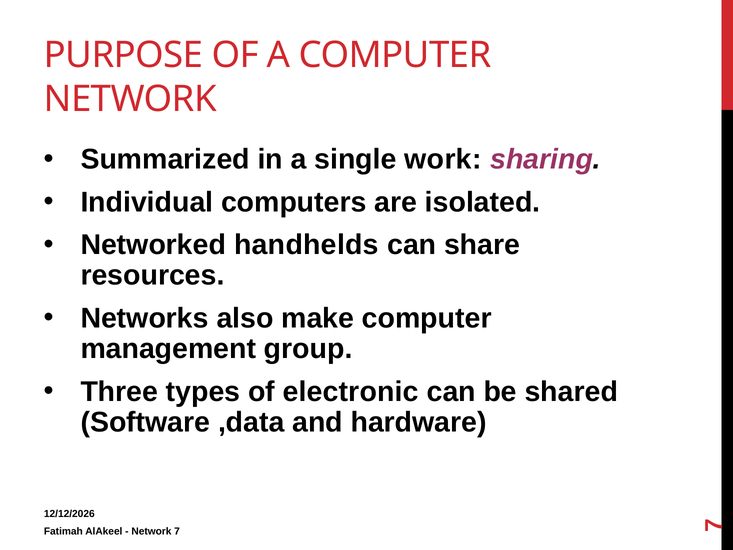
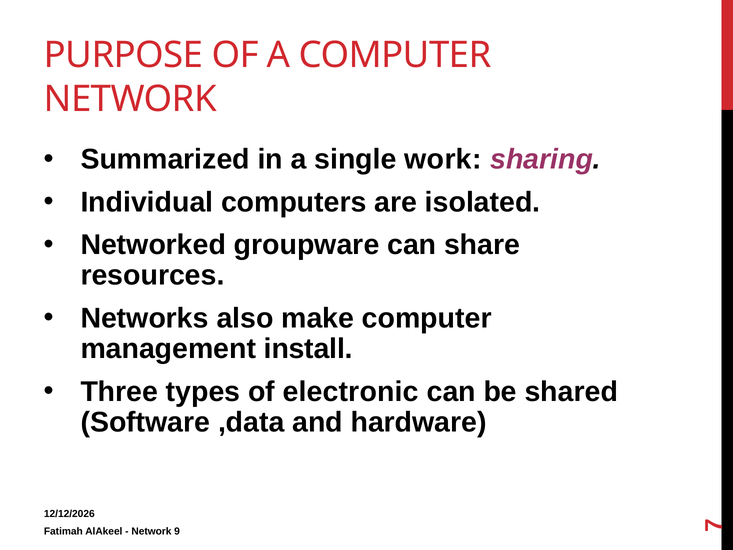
handhelds: handhelds -> groupware (307, 245)
group: group -> install (308, 349)
Network 7: 7 -> 9 (177, 531)
